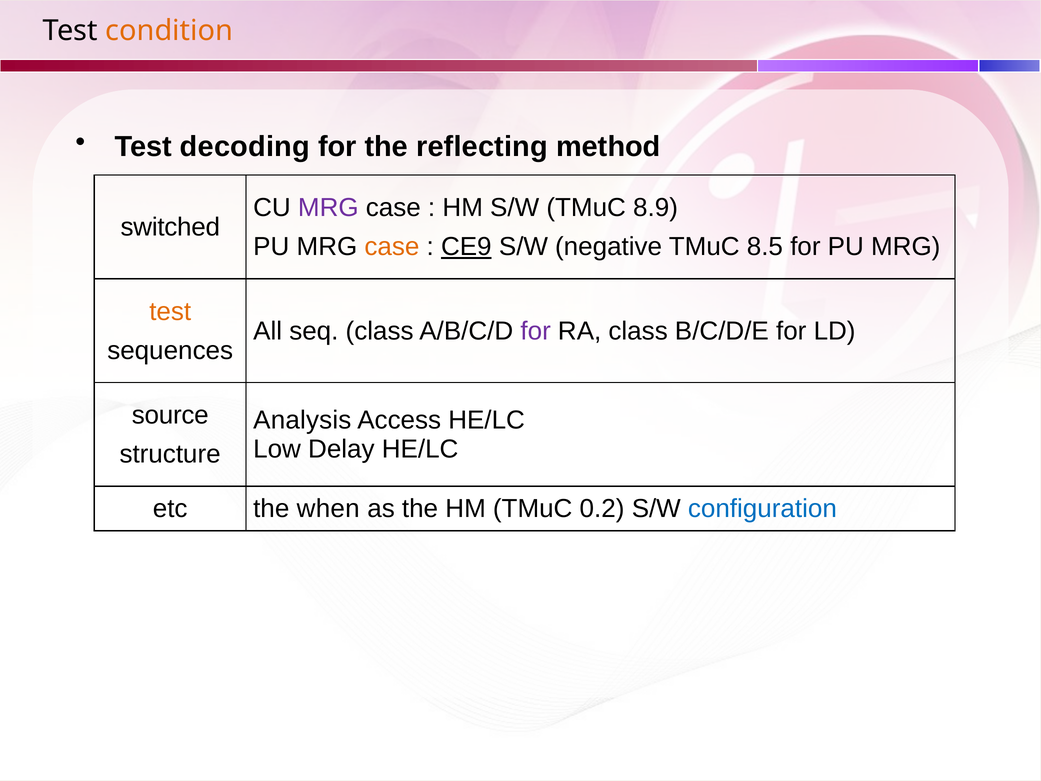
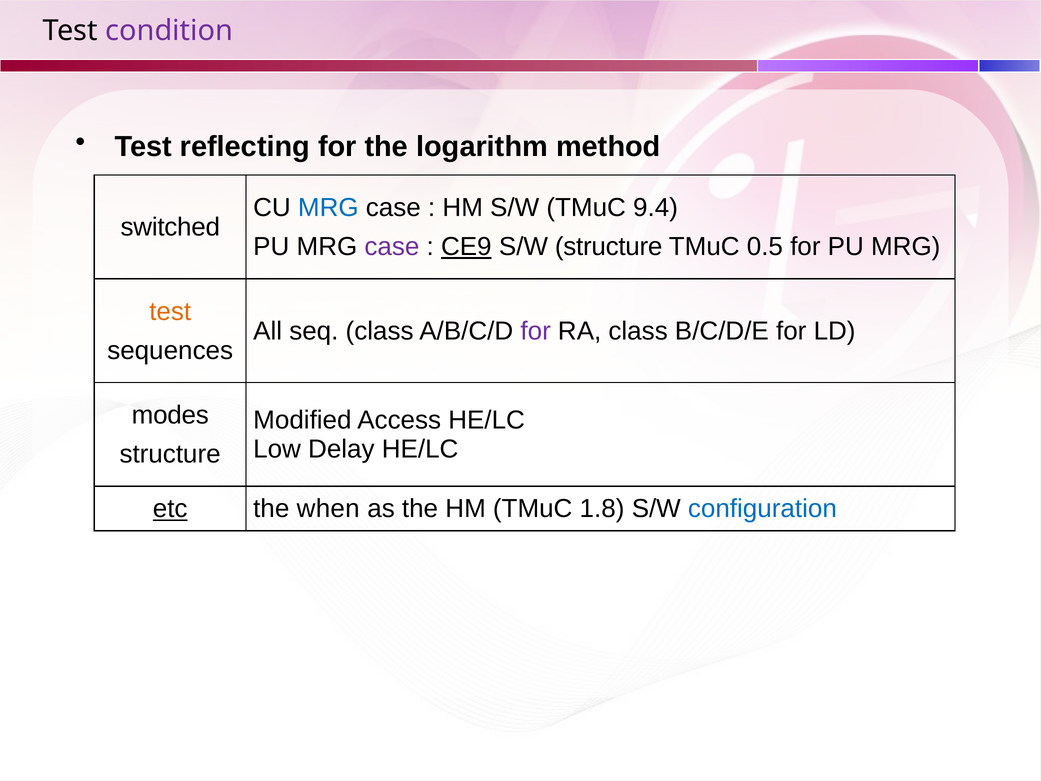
condition colour: orange -> purple (169, 30)
decoding: decoding -> reflecting (245, 147)
reflecting: reflecting -> logarithm (482, 147)
MRG colour: purple -> blue (328, 208)
8.9: 8.9 -> 9.4 (655, 208)
case colour: orange -> purple (392, 247)
S/W negative: negative -> structure (609, 247)
8.5: 8.5 -> 0.5 (765, 247)
source: source -> modes (170, 415)
Analysis: Analysis -> Modified (302, 420)
etc underline: none -> present (170, 509)
0.2: 0.2 -> 1.8 (602, 509)
